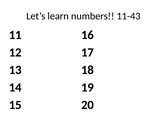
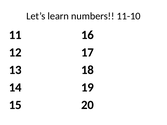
11-43: 11-43 -> 11-10 (129, 16)
